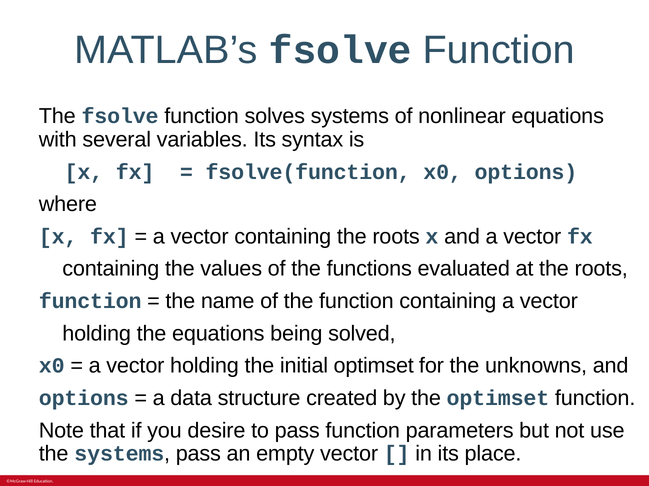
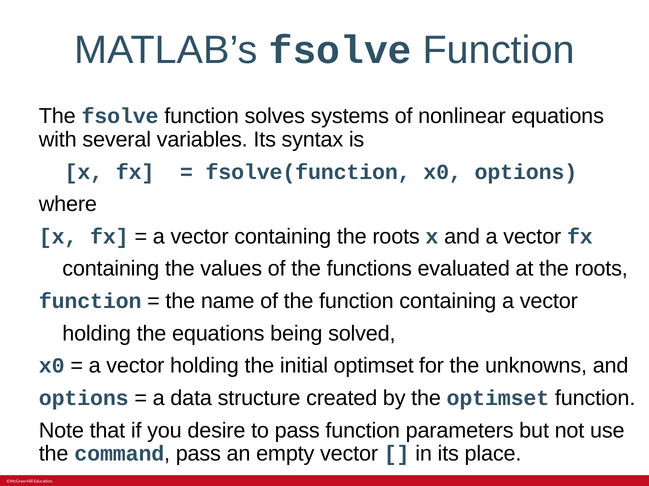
the systems: systems -> command (119, 454)
